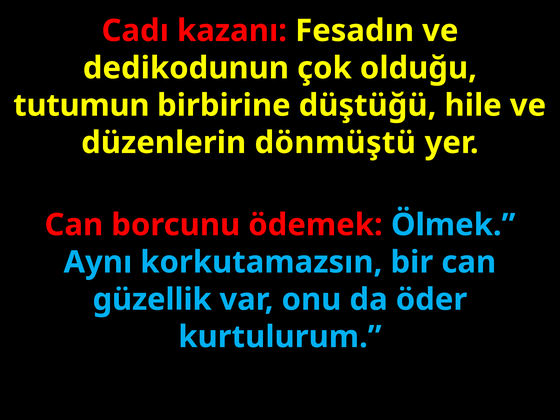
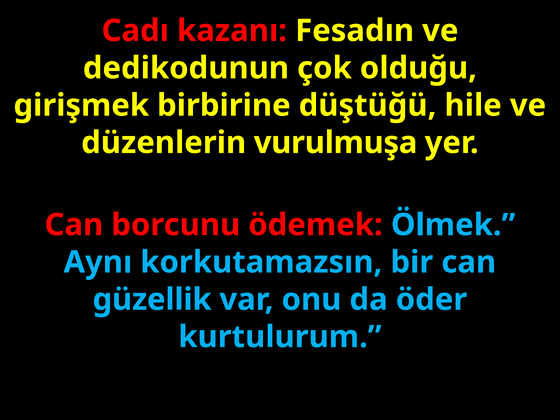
tutumun: tutumun -> girişmek (81, 105)
dönmüştü: dönmüştü -> vurulmuşa (336, 143)
